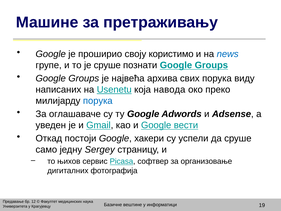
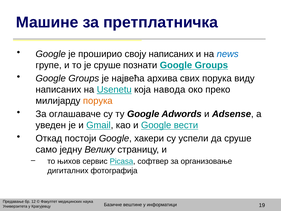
претраживању: претраживању -> претплатничка (161, 22)
своју користимо: користимо -> написаних (171, 54)
порука colour: blue -> orange (98, 101)
Sergey: Sergey -> Велику (100, 149)
